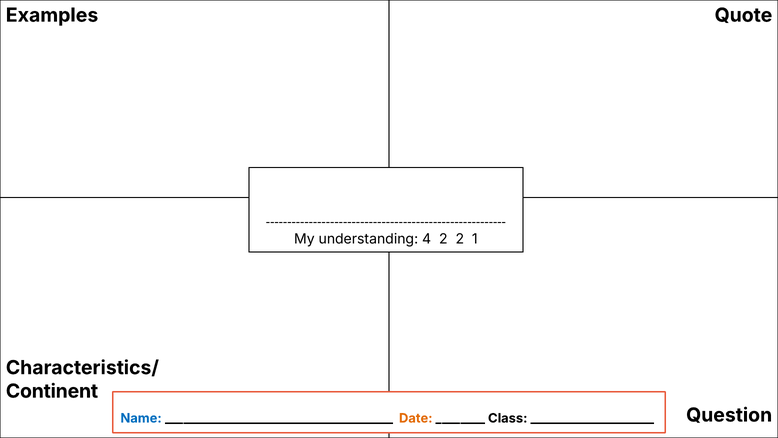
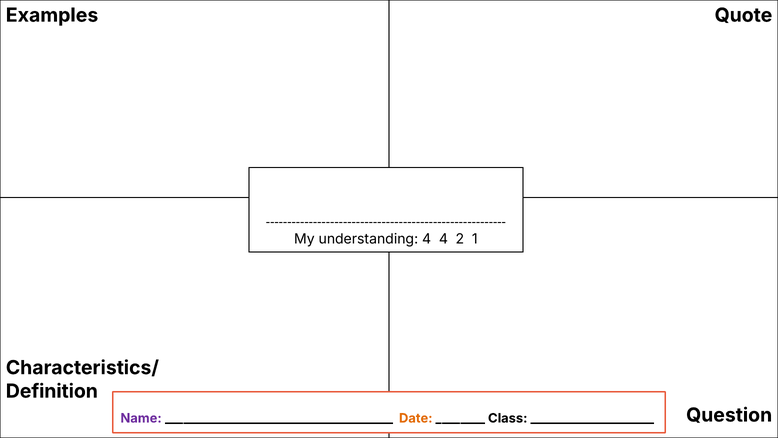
4 2: 2 -> 4 (443, 239)
Continent: Continent -> Definition (52, 391)
Name colour: blue -> purple (141, 418)
